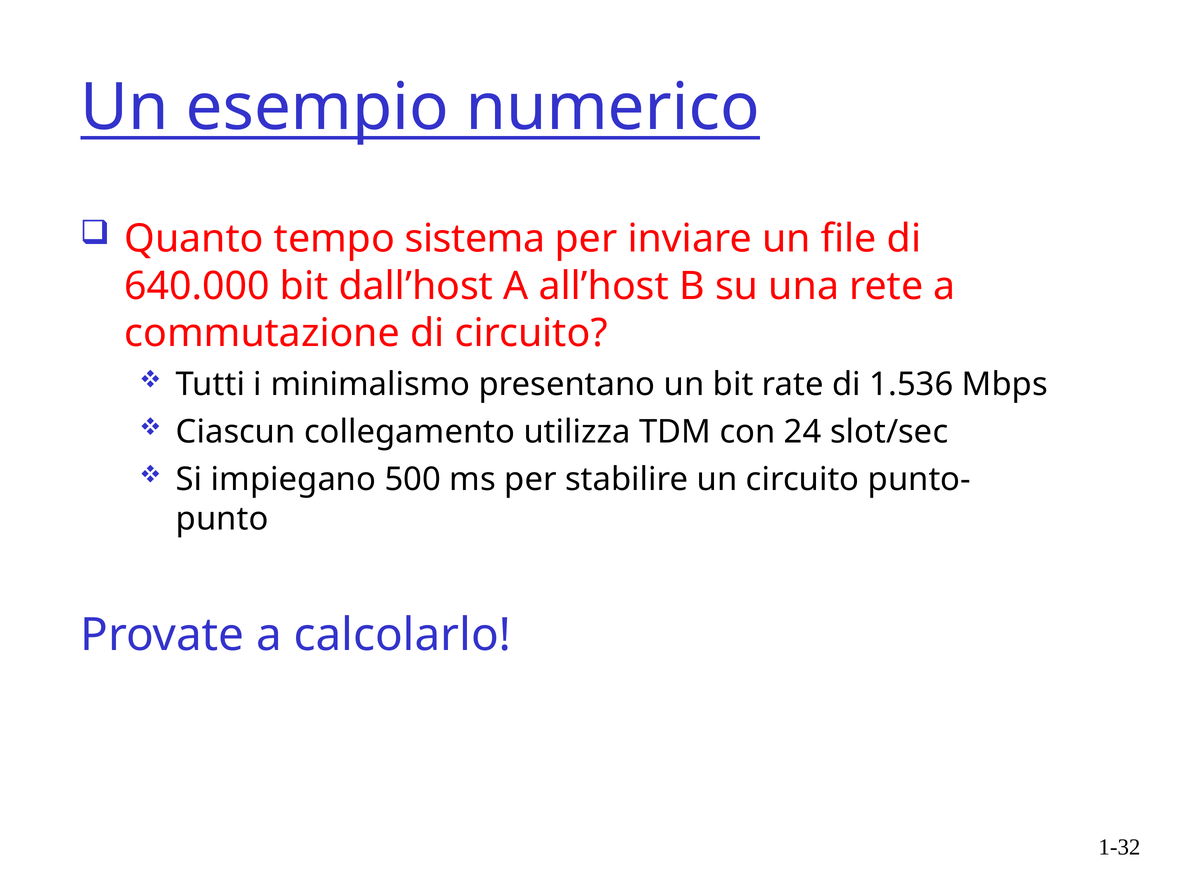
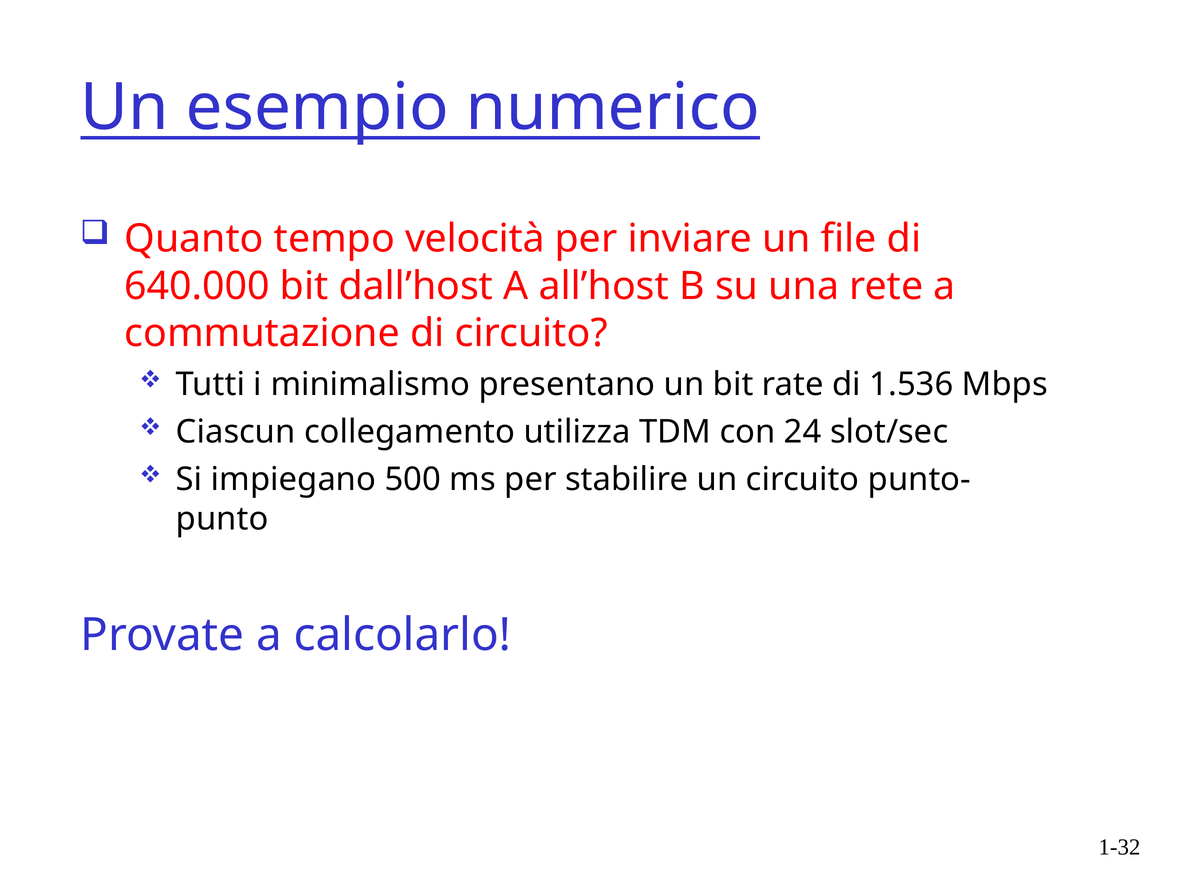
sistema: sistema -> velocità (475, 239)
